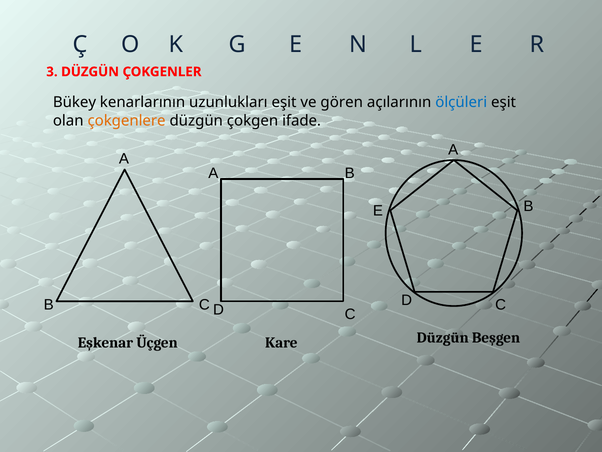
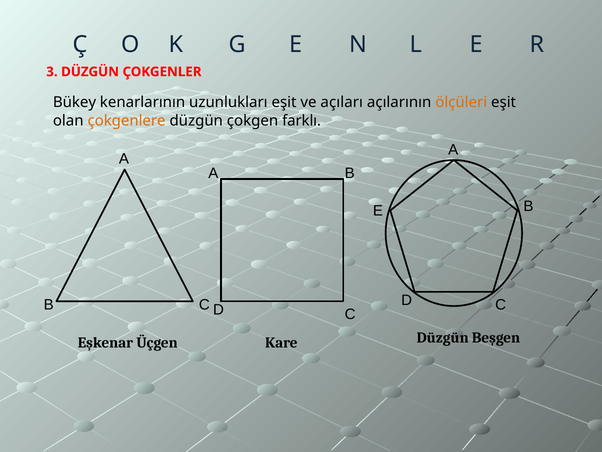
gören: gören -> açıları (342, 102)
ölçüleri colour: blue -> orange (461, 102)
ifade: ifade -> farklı (302, 120)
